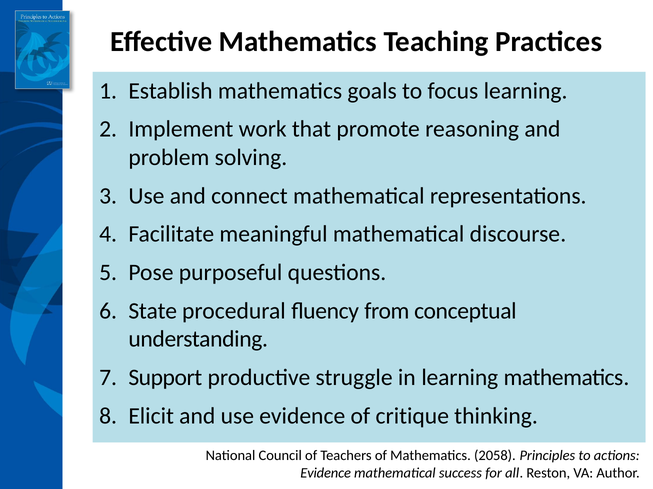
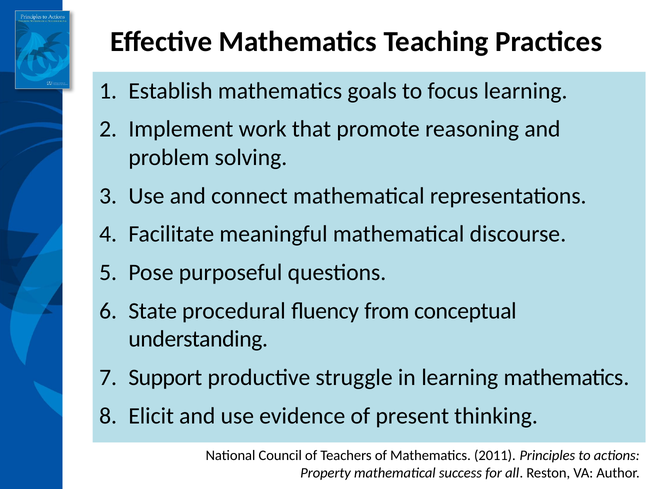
critique: critique -> present (412, 417)
2058: 2058 -> 2011 (495, 456)
Evidence: Evidence -> Property (326, 473)
